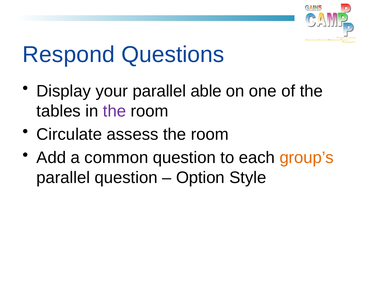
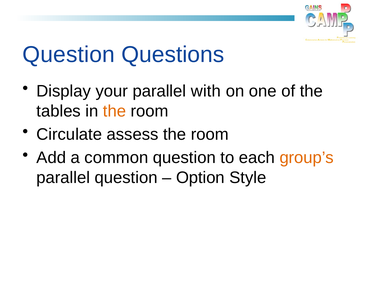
Respond: Respond -> Question (69, 55)
able: able -> with (206, 91)
the colour: purple -> orange (115, 111)
